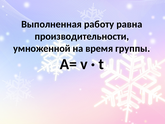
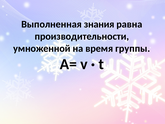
работу: работу -> знания (99, 24)
